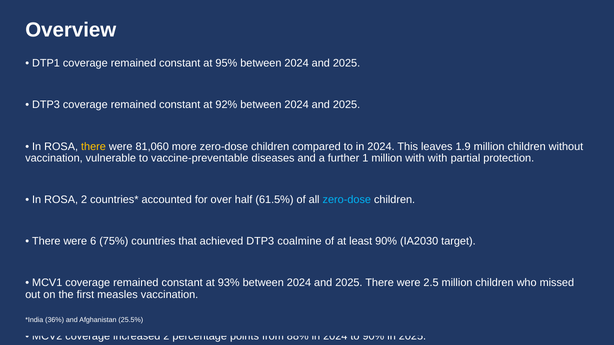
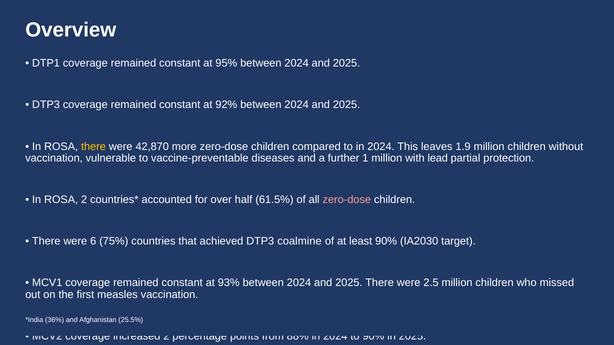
81,060: 81,060 -> 42,870 (152, 147)
with with: with -> lead (438, 158)
zero-dose colour: light blue -> pink (347, 200)
